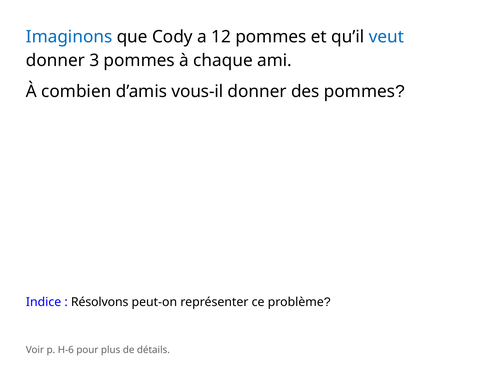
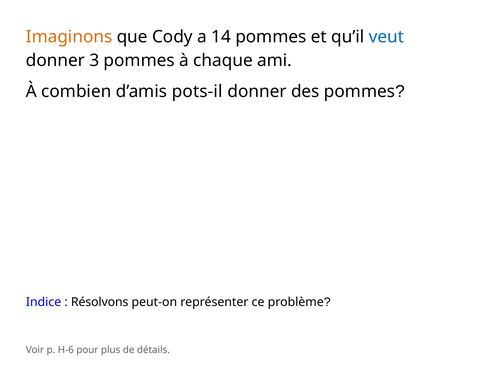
Imaginons colour: blue -> orange (69, 37)
12: 12 -> 14 (221, 37)
vous-il: vous-il -> pots-il (197, 91)
